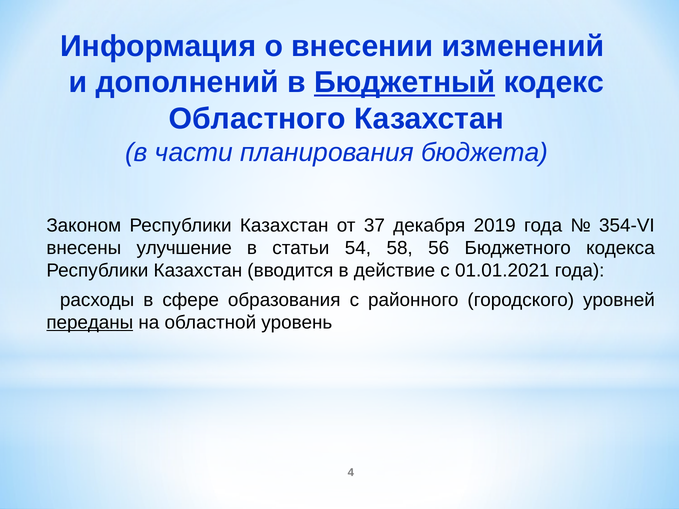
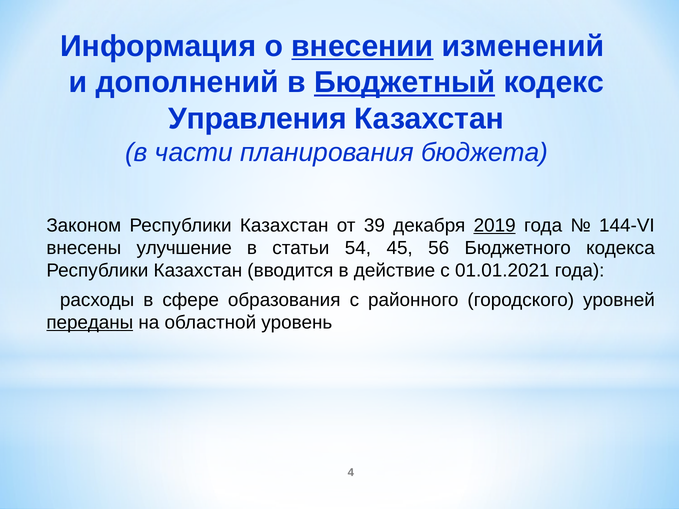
внесении underline: none -> present (362, 46)
Областного: Областного -> Управления (257, 119)
37: 37 -> 39 (374, 225)
2019 underline: none -> present (495, 225)
354-VI: 354-VI -> 144-VI (627, 225)
58: 58 -> 45 (400, 248)
